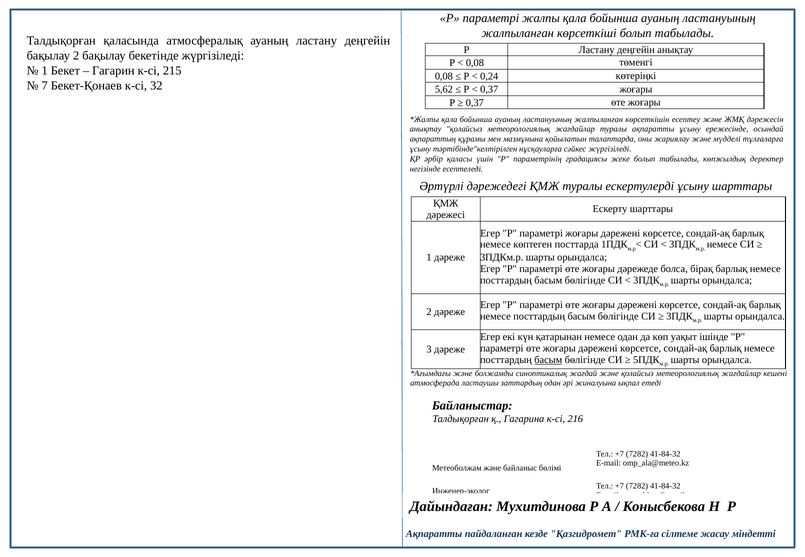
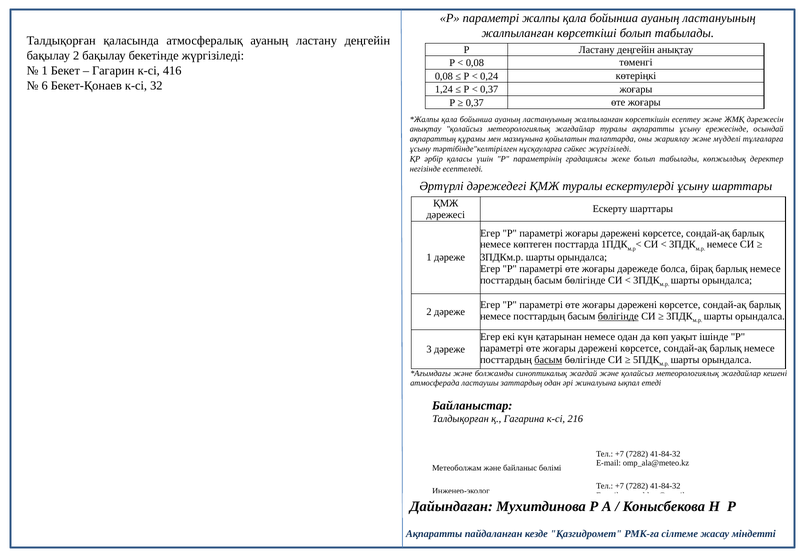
215: 215 -> 416 (172, 71)
7: 7 -> 6 (45, 86)
5,62: 5,62 -> 1,24 (444, 90)
бөлігінде underline: none -> present (618, 317)
